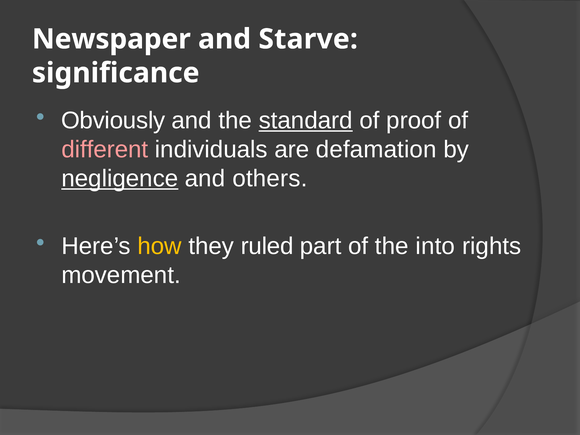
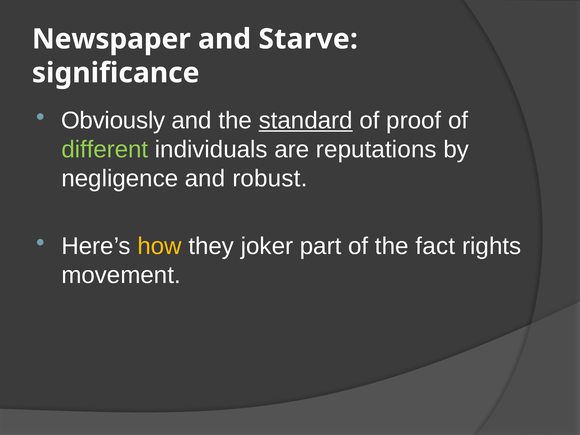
different colour: pink -> light green (105, 150)
defamation: defamation -> reputations (376, 150)
negligence underline: present -> none (120, 179)
others: others -> robust (270, 179)
ruled: ruled -> joker (267, 246)
into: into -> fact (435, 246)
